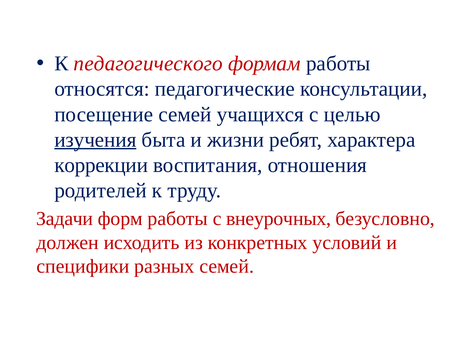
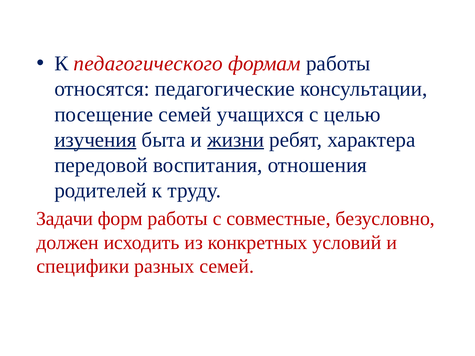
жизни underline: none -> present (236, 140)
коррекции: коррекции -> передовой (101, 165)
внеурочных: внеурочных -> совместные (279, 219)
